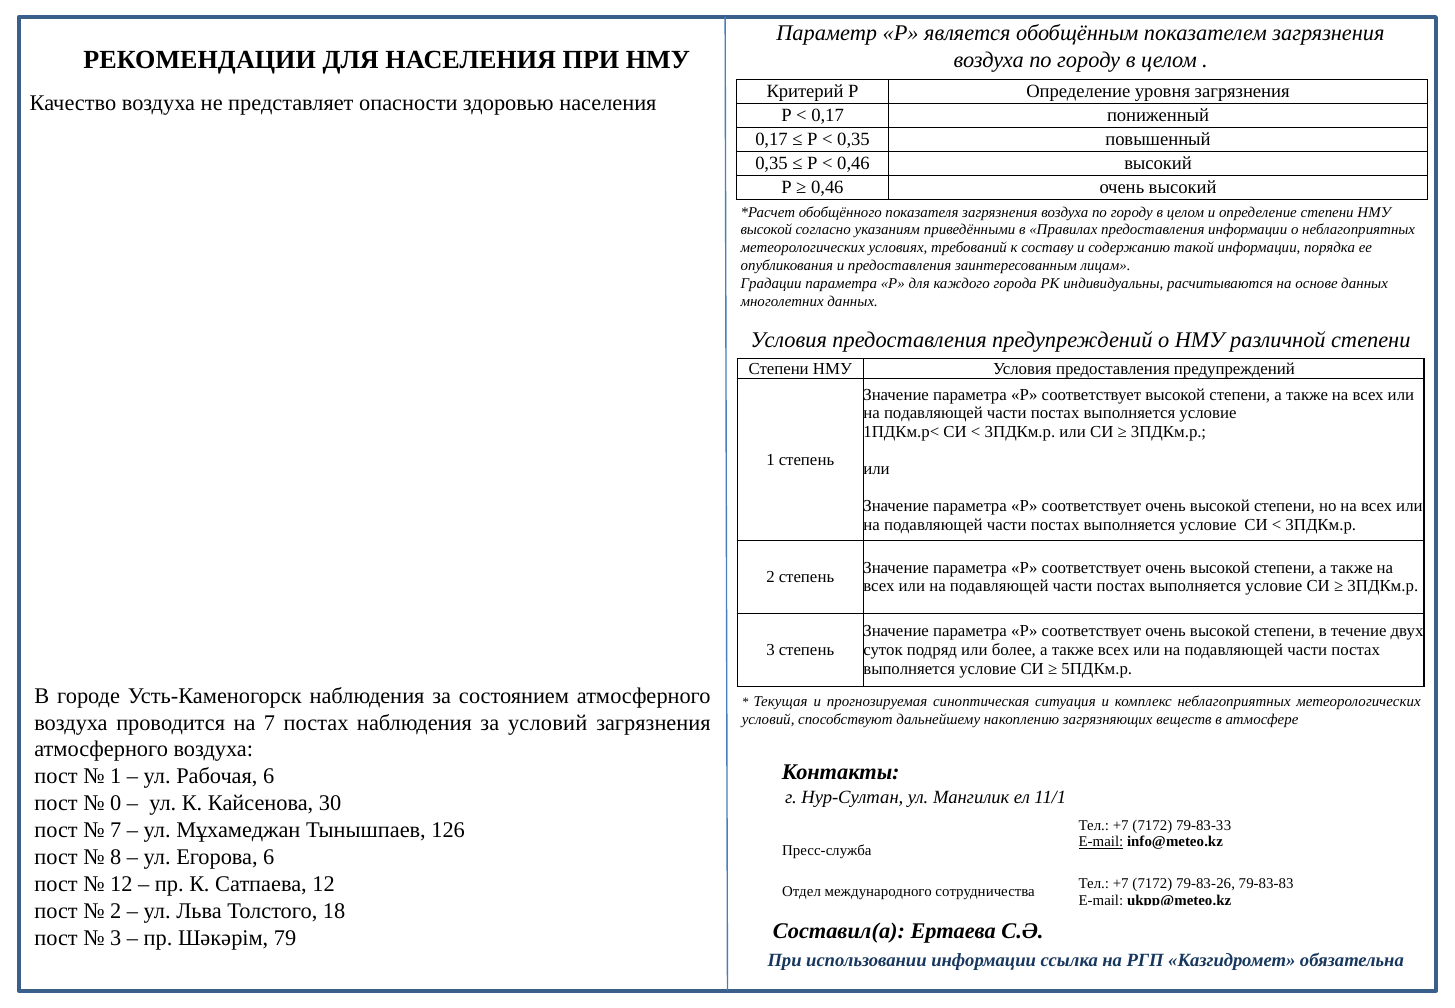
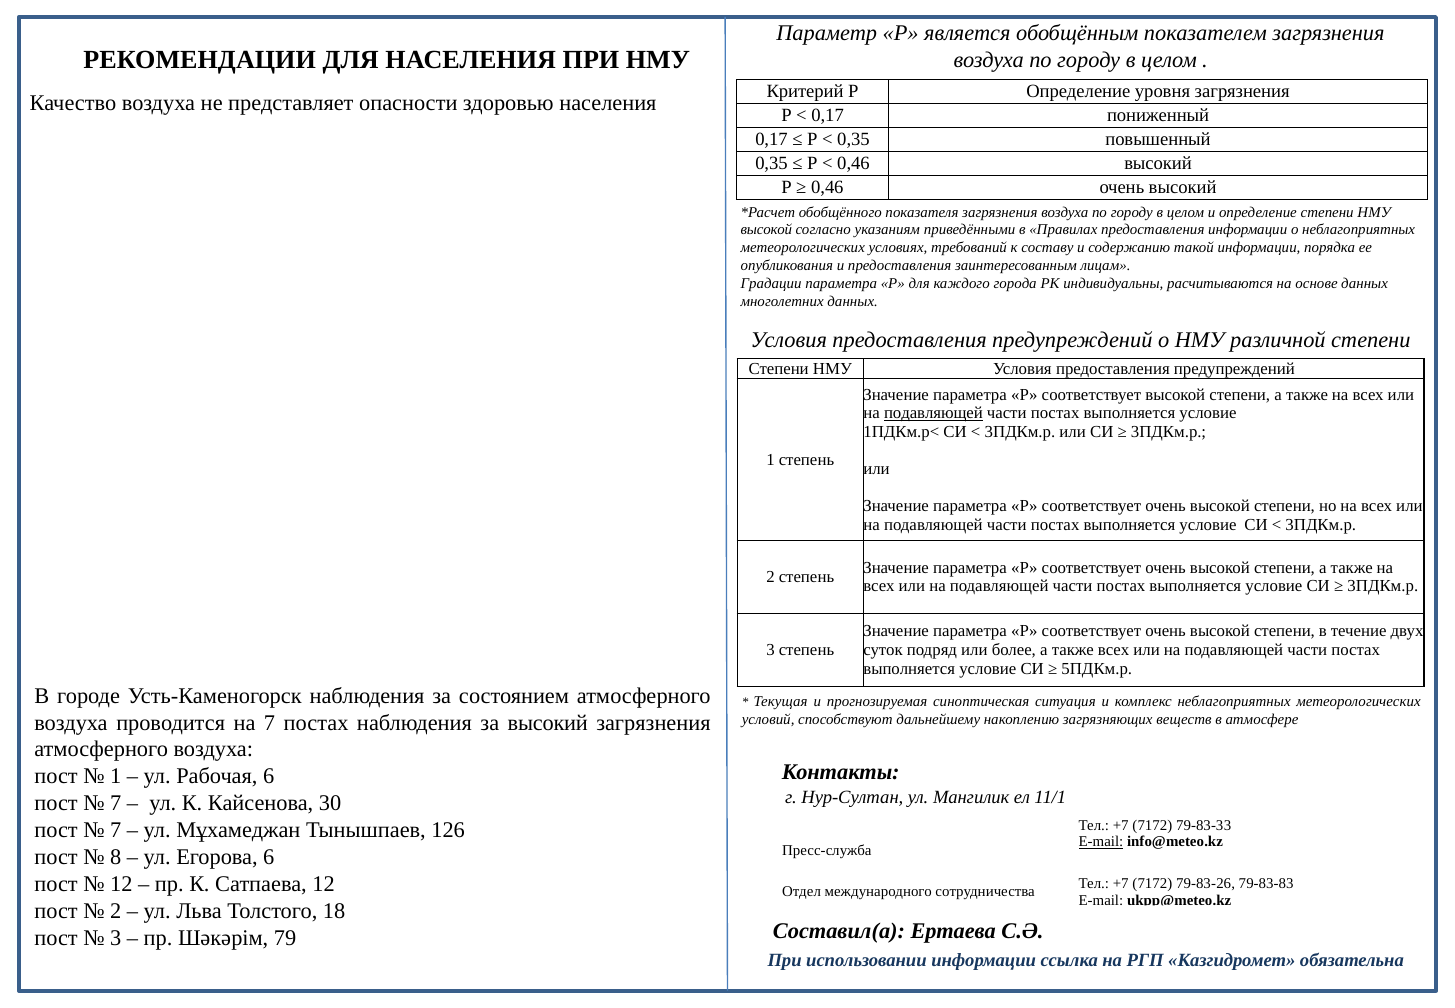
подавляющей underline: none -> present (933, 413)
за условий: условий -> высокий (548, 722)
0: 0 -> 7 (116, 803)
